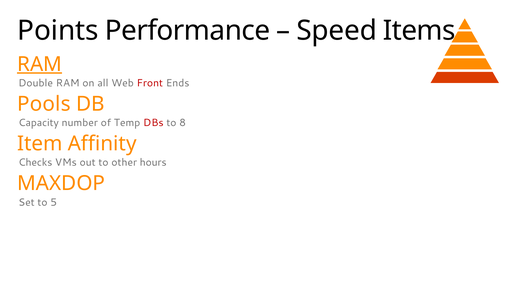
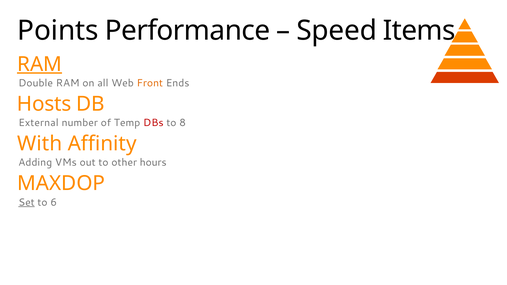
Front colour: red -> orange (150, 83)
Pools: Pools -> Hosts (44, 104)
Capacity: Capacity -> External (38, 123)
Item: Item -> With (40, 144)
Checks: Checks -> Adding (35, 163)
Set underline: none -> present (26, 202)
5: 5 -> 6 (54, 202)
